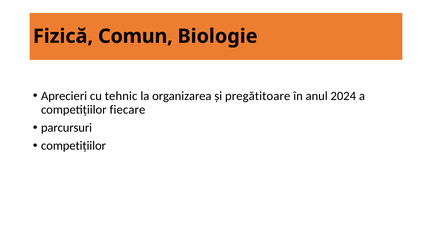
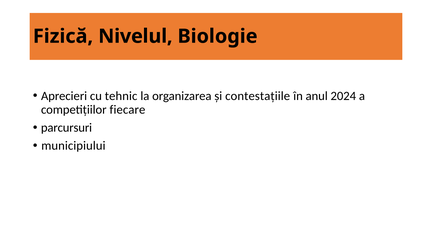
Comun: Comun -> Nivelul (135, 36)
pregătitoare: pregătitoare -> contestațiile (258, 96)
competițiilor: competițiilor -> municipiului (73, 146)
